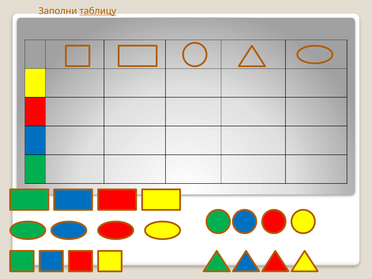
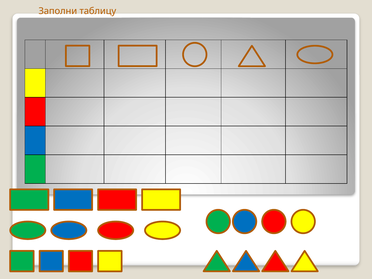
таблицу underline: present -> none (98, 11)
